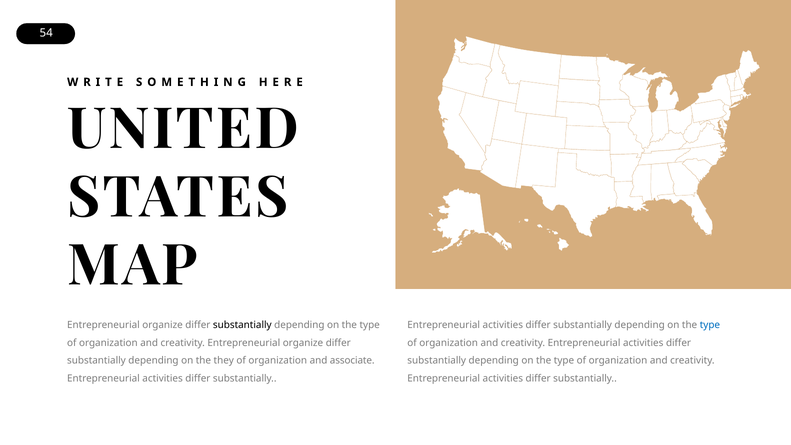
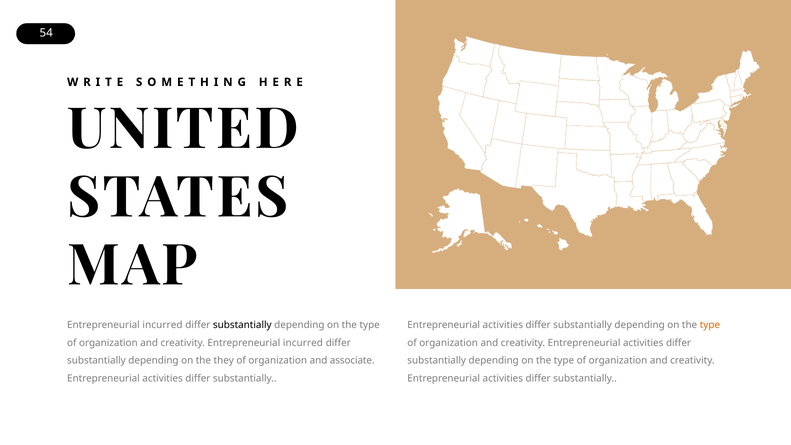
organize: organize -> incurred (163, 325)
type colour: blue -> orange (710, 325)
creativity Entrepreneurial organize: organize -> incurred (303, 343)
